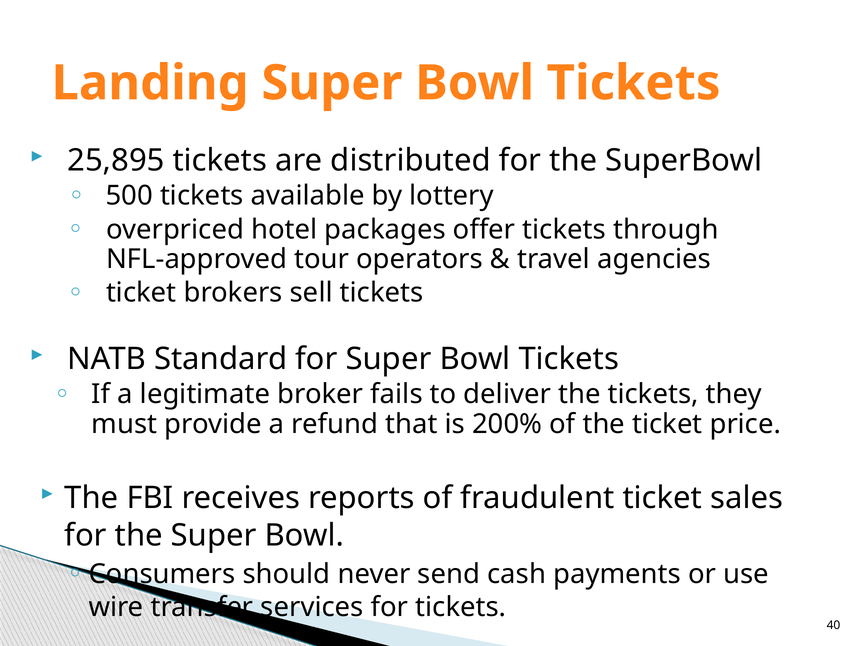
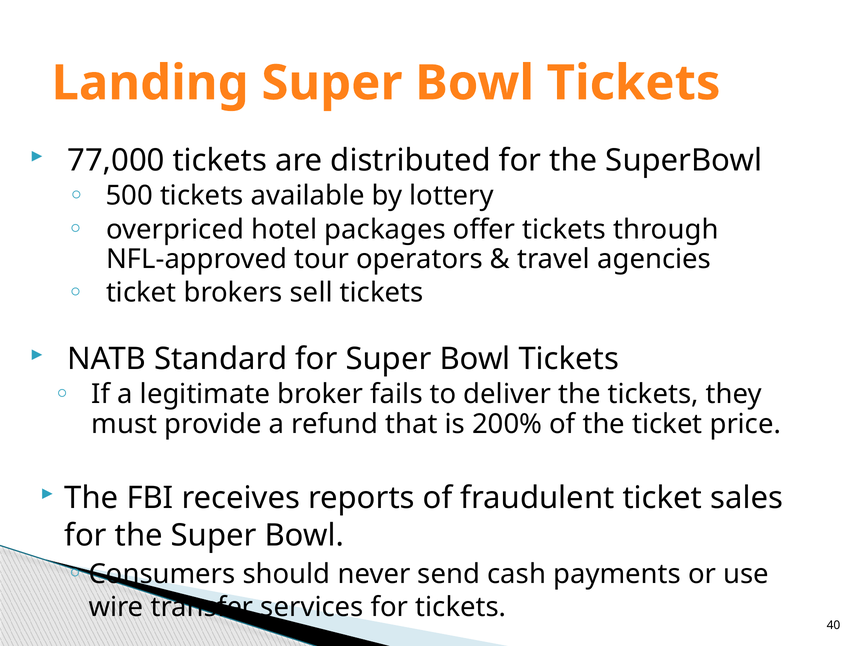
25,895: 25,895 -> 77,000 (116, 160)
